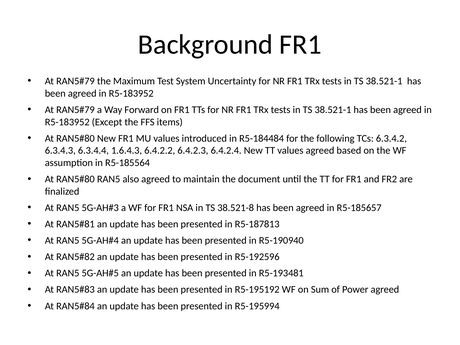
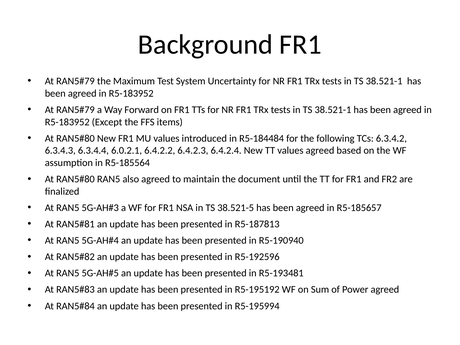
1.6.4.3: 1.6.4.3 -> 6.0.2.1 (127, 151)
38.521-8: 38.521-8 -> 38.521-5 (236, 208)
